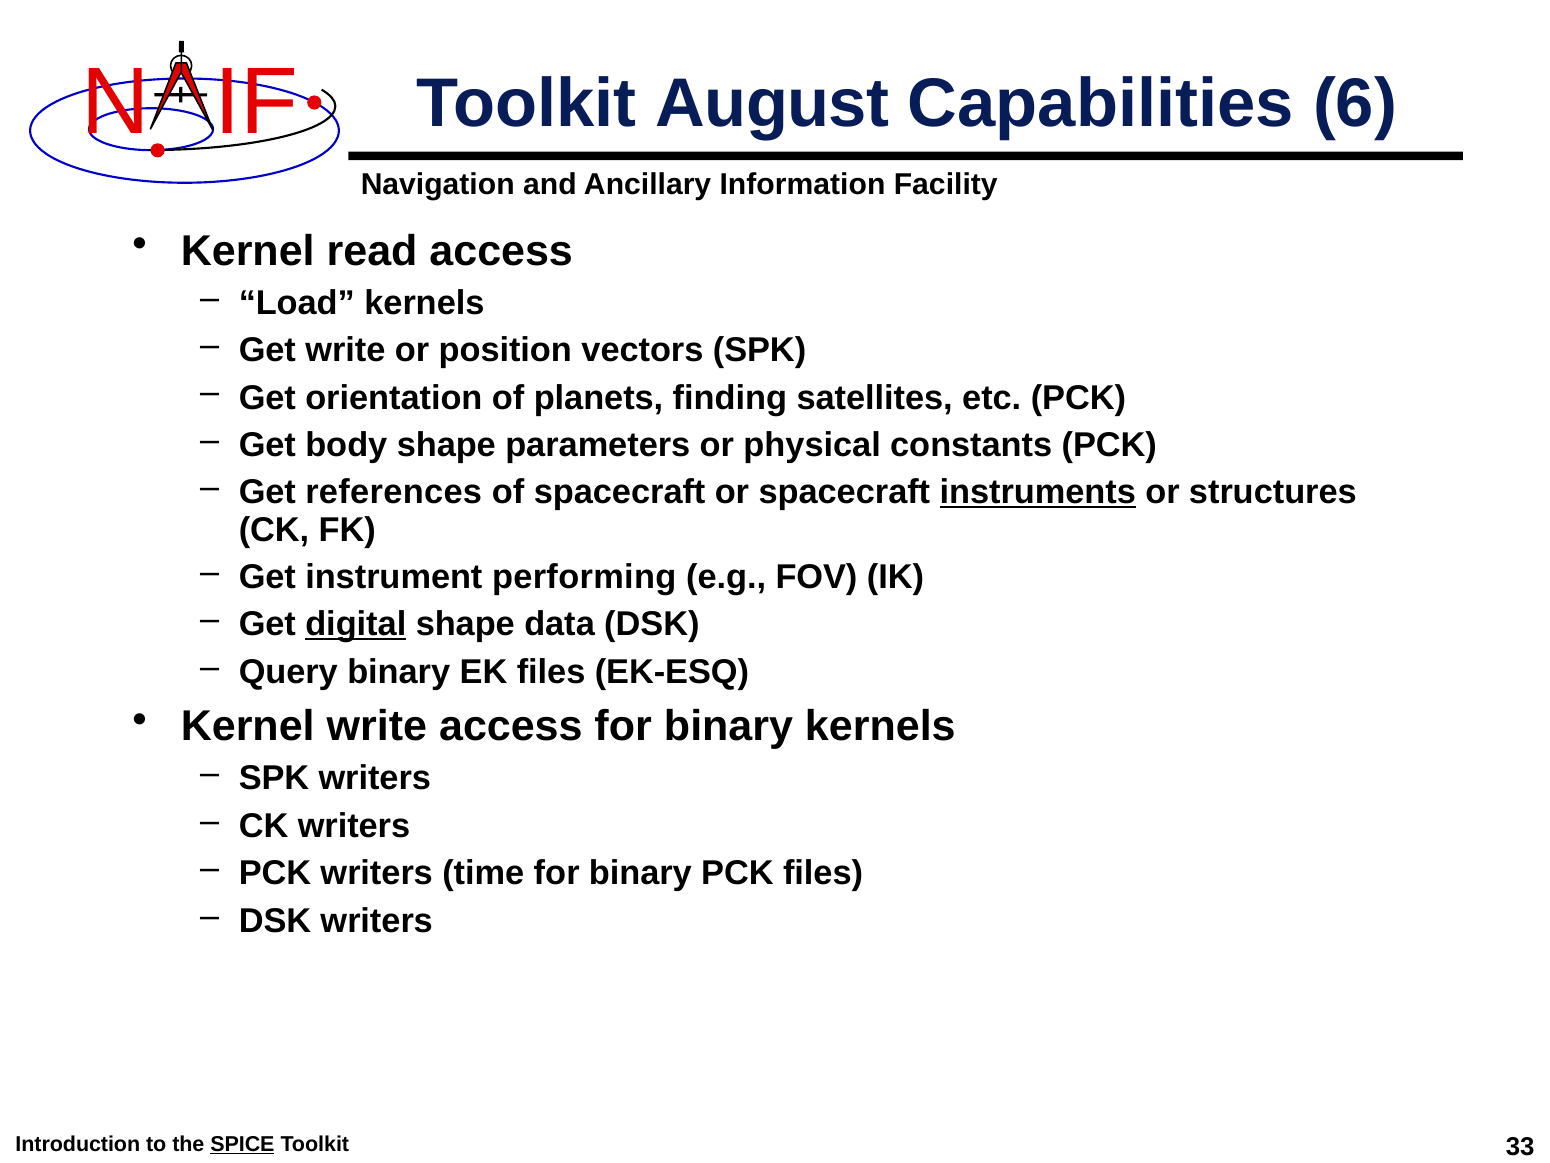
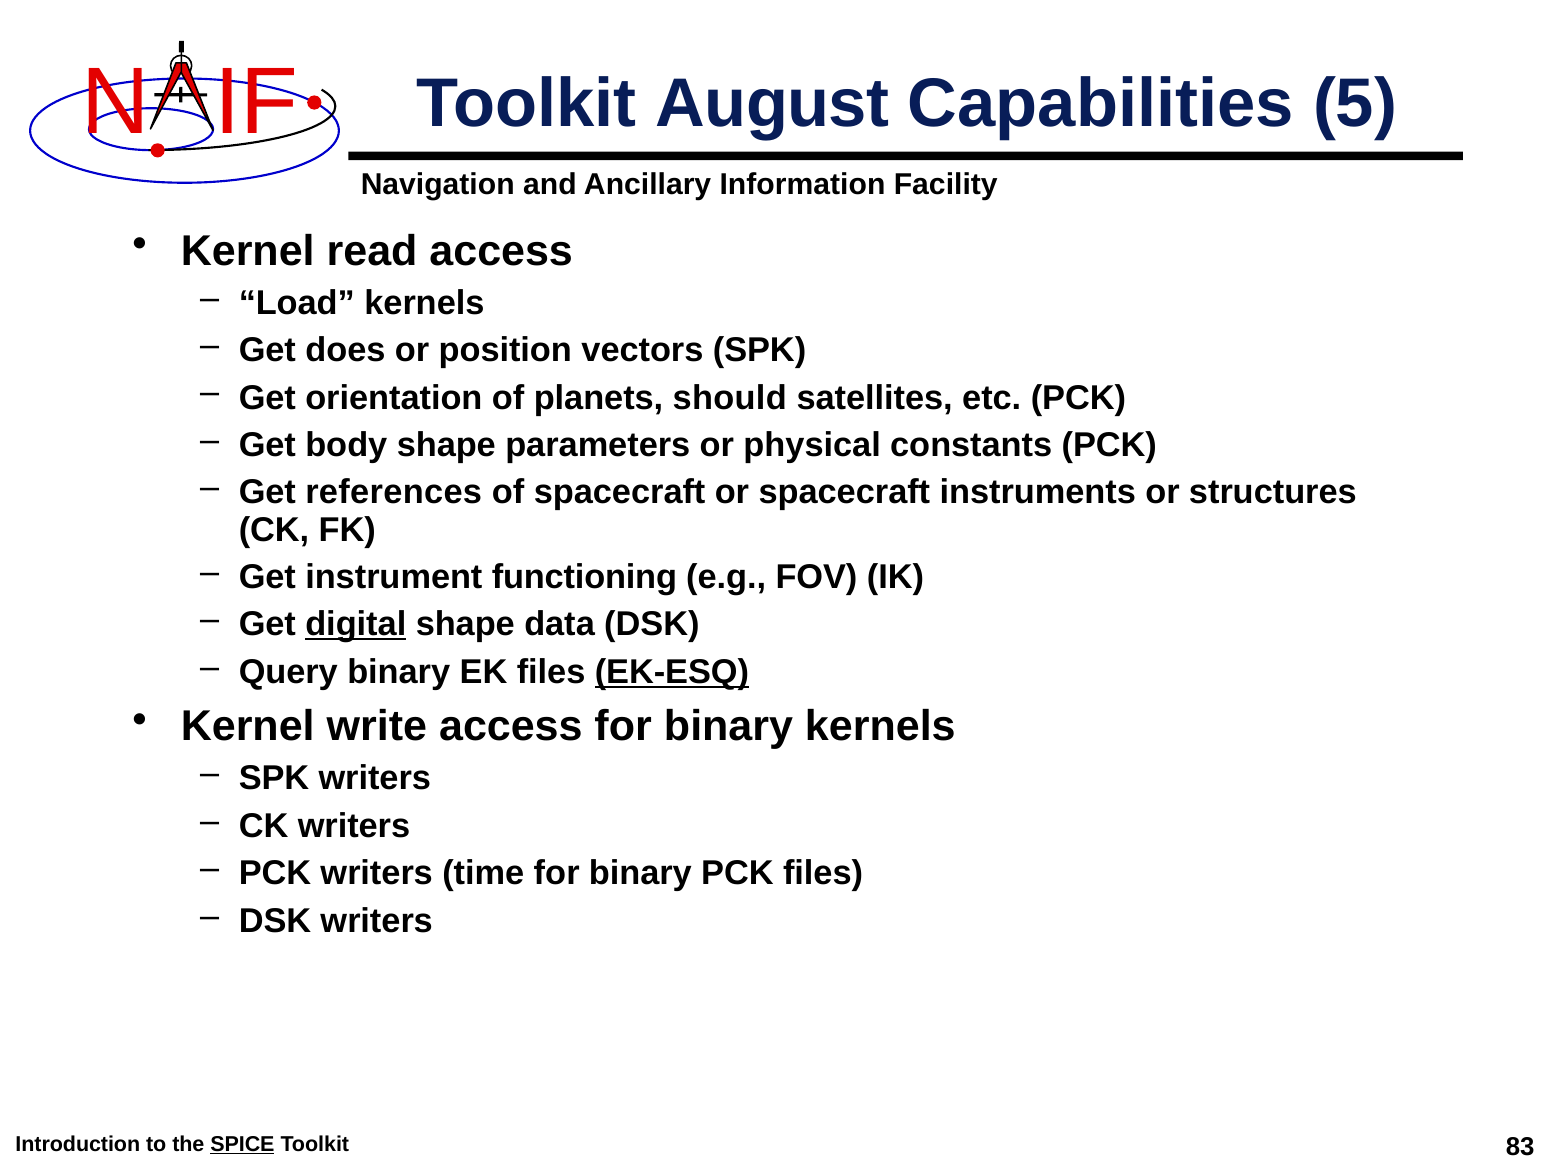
6: 6 -> 5 (1355, 104)
Get write: write -> does (345, 350)
finding: finding -> should (730, 398)
instruments underline: present -> none (1038, 493)
performing: performing -> functioning (584, 577)
EK-ESQ underline: none -> present (672, 672)
33: 33 -> 83 (1520, 1147)
